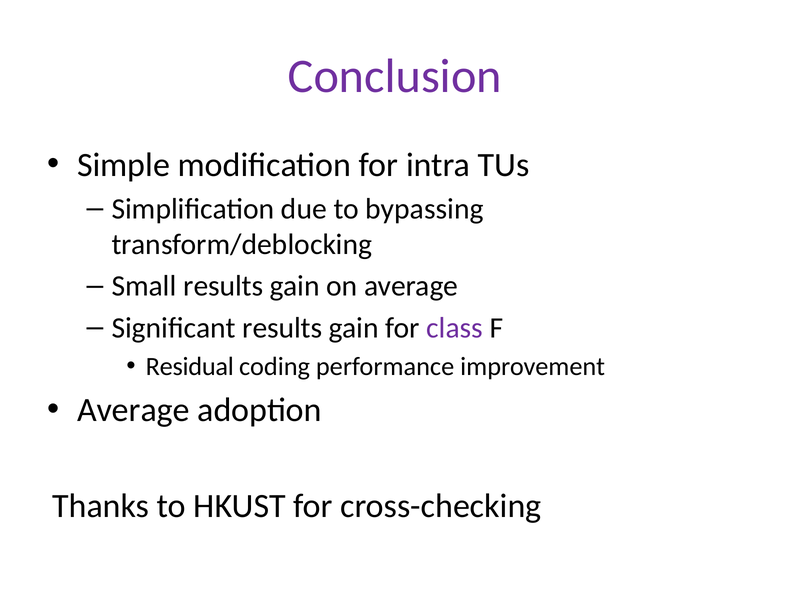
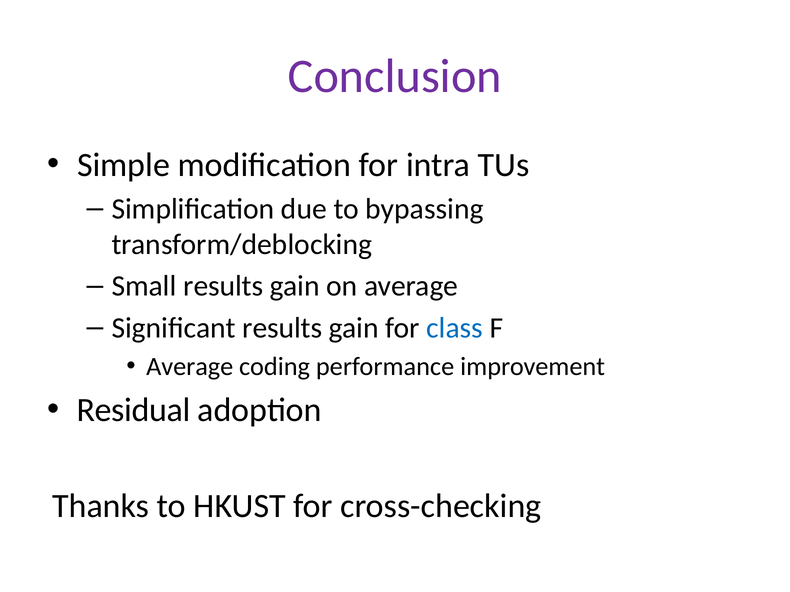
class colour: purple -> blue (455, 328)
Residual: Residual -> Average (190, 367)
Average: Average -> Residual (134, 411)
